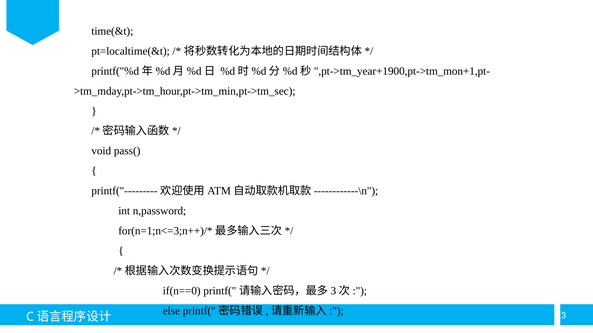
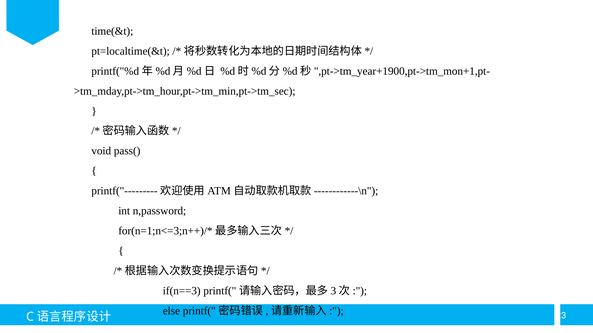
if(n==0: if(n==0 -> if(n==3 (182, 291)
